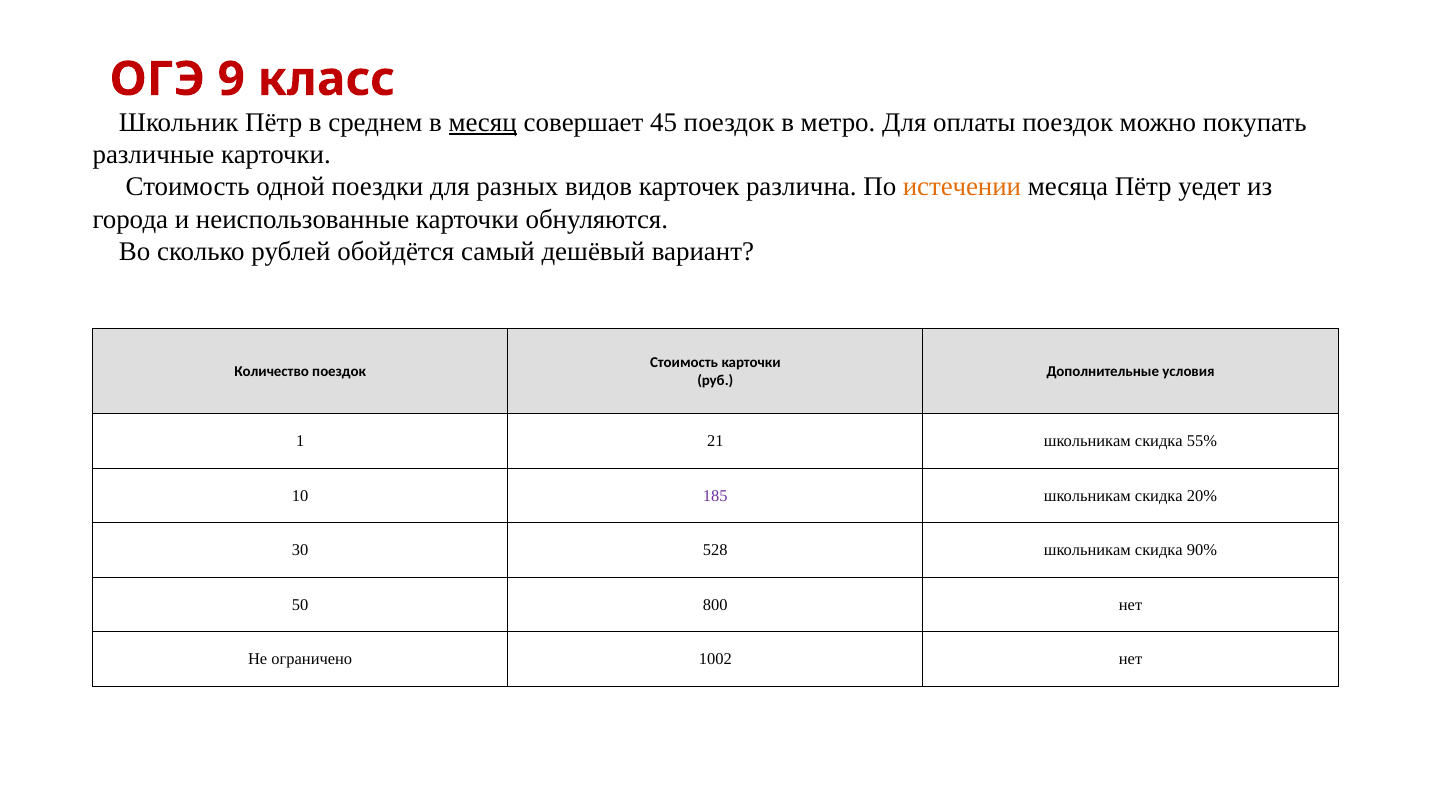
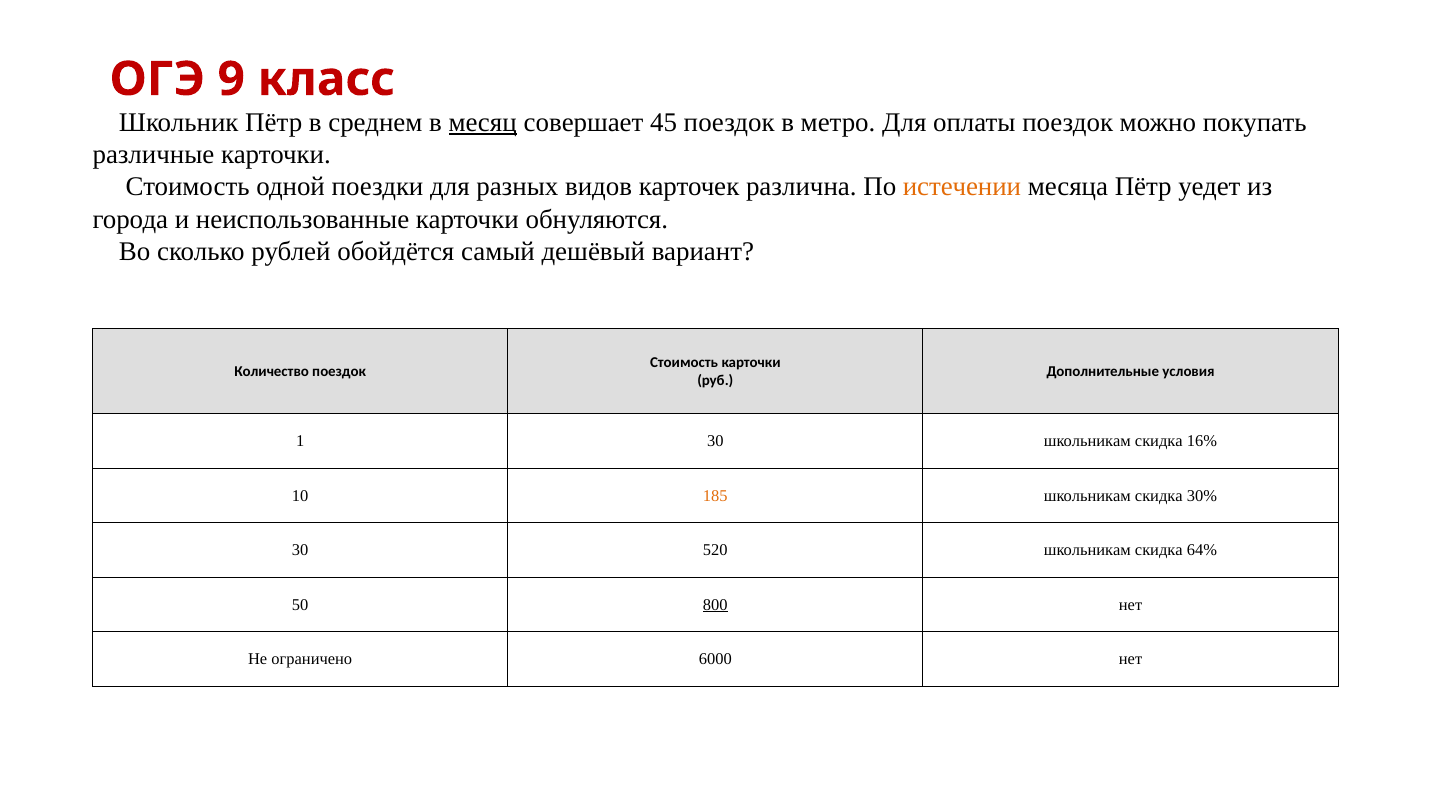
1 21: 21 -> 30 (715, 441)
55%: 55% -> 16% (1202, 441)
185 colour: purple -> orange (715, 496)
20%: 20% -> 30% (1202, 496)
528: 528 -> 520 (715, 550)
90%: 90% -> 64% (1202, 550)
800 underline: none -> present (715, 605)
1002: 1002 -> 6000 (715, 659)
